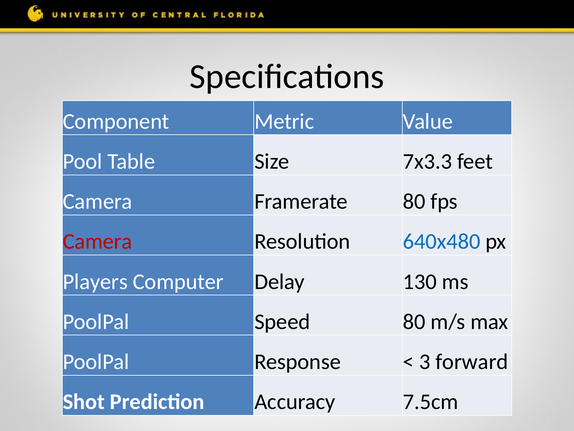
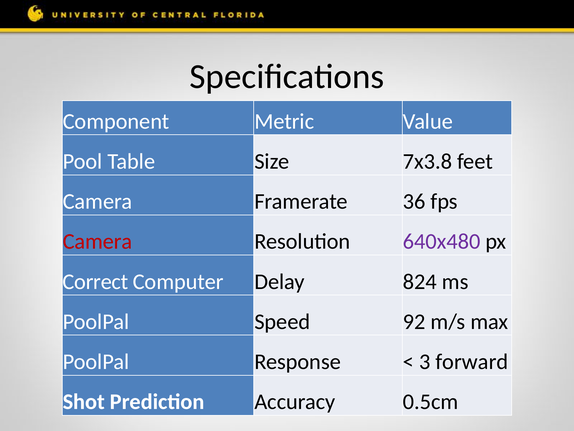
7x3.3: 7x3.3 -> 7x3.8 (428, 161)
Framerate 80: 80 -> 36 (414, 201)
640x480 colour: blue -> purple (442, 241)
Players: Players -> Correct (95, 281)
130: 130 -> 824 (420, 281)
Speed 80: 80 -> 92 (414, 321)
7.5cm: 7.5cm -> 0.5cm (431, 401)
